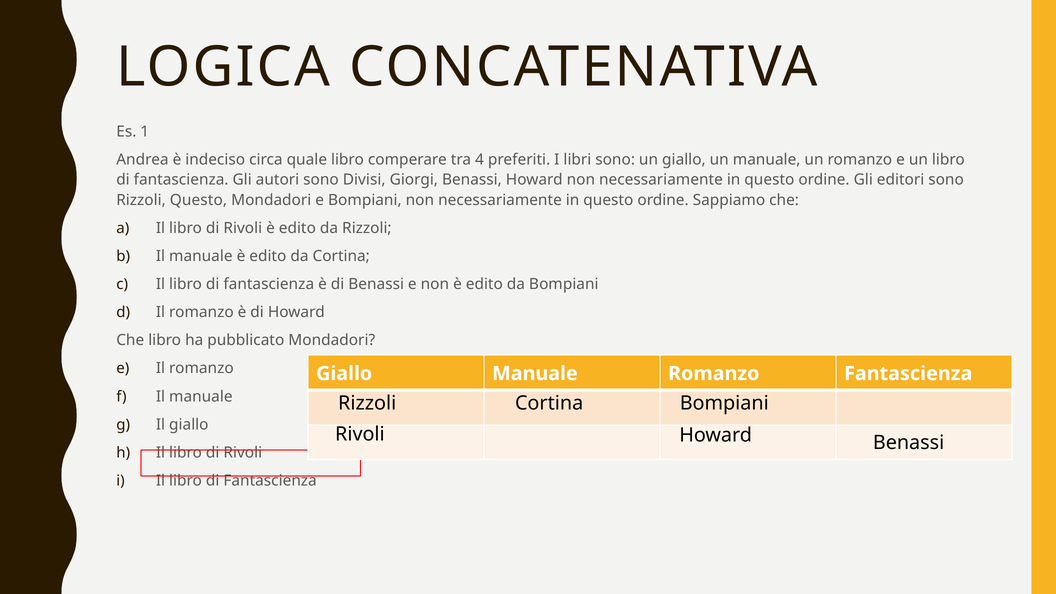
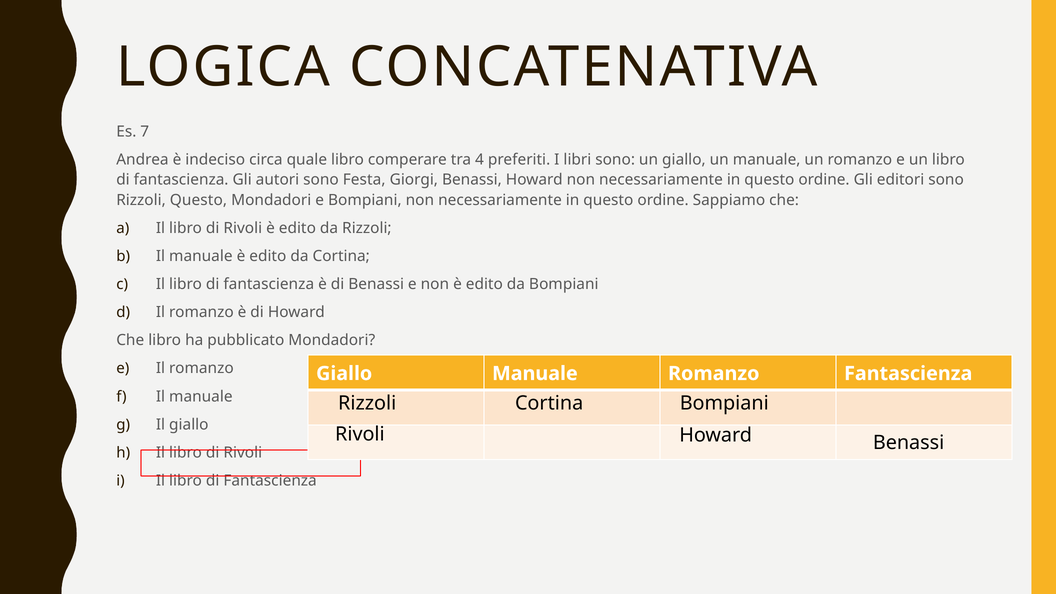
1: 1 -> 7 (145, 132)
Divisi: Divisi -> Festa (364, 180)
